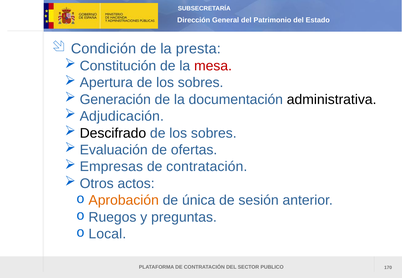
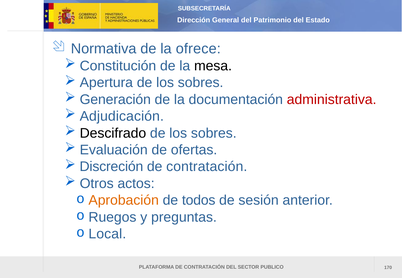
Condición: Condición -> Normativa (104, 49)
presta: presta -> ofrece (198, 49)
mesa colour: red -> black (213, 66)
administrativa colour: black -> red (332, 100)
Empresas: Empresas -> Discreción (111, 167)
única: única -> todos (199, 201)
